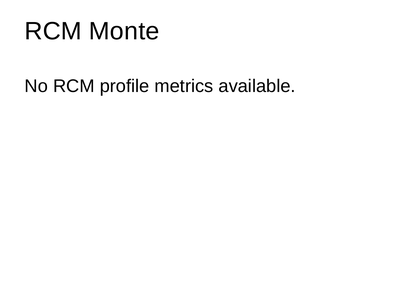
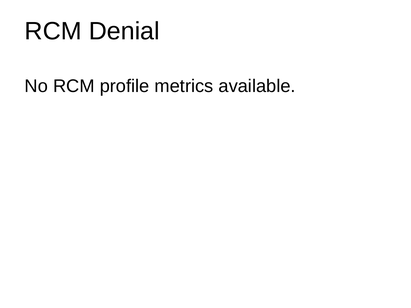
Monte: Monte -> Denial (124, 31)
